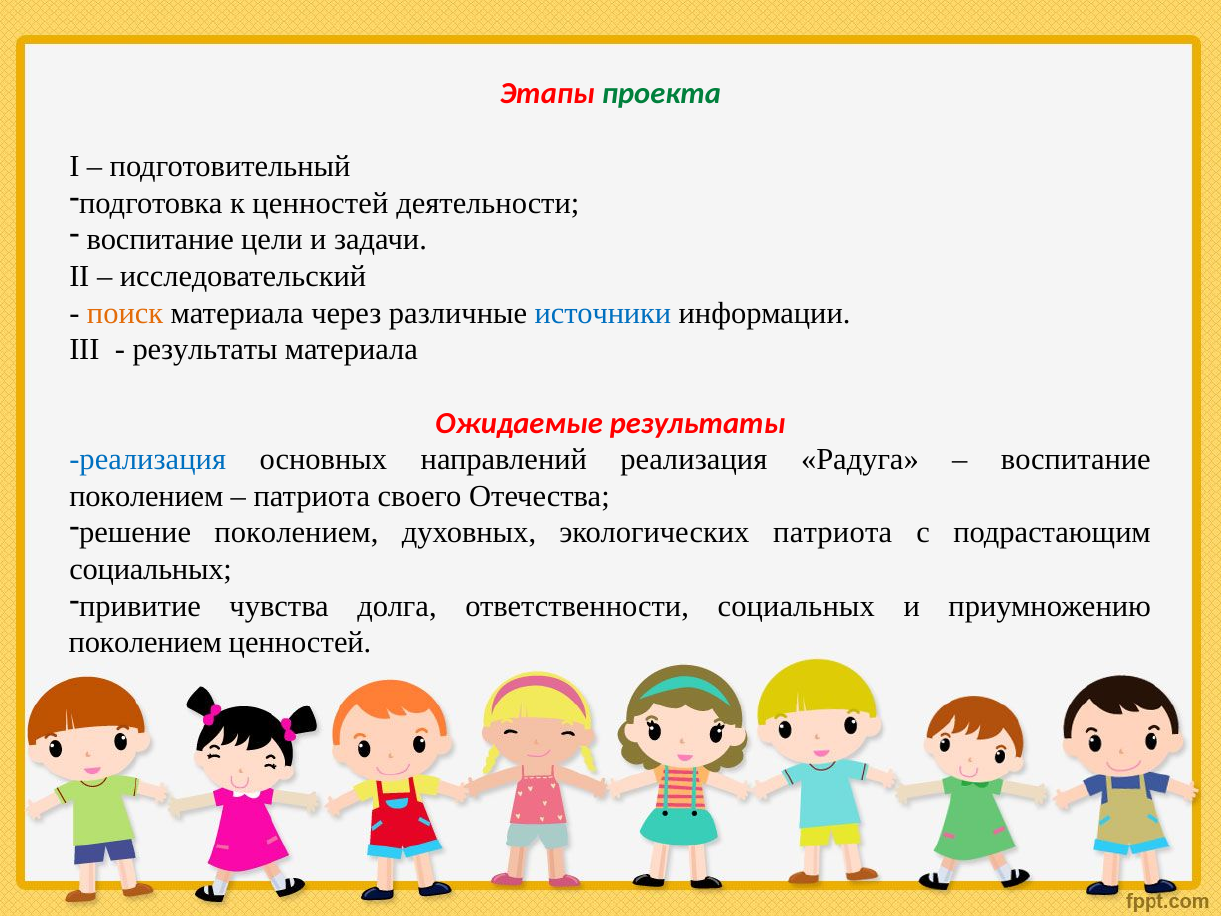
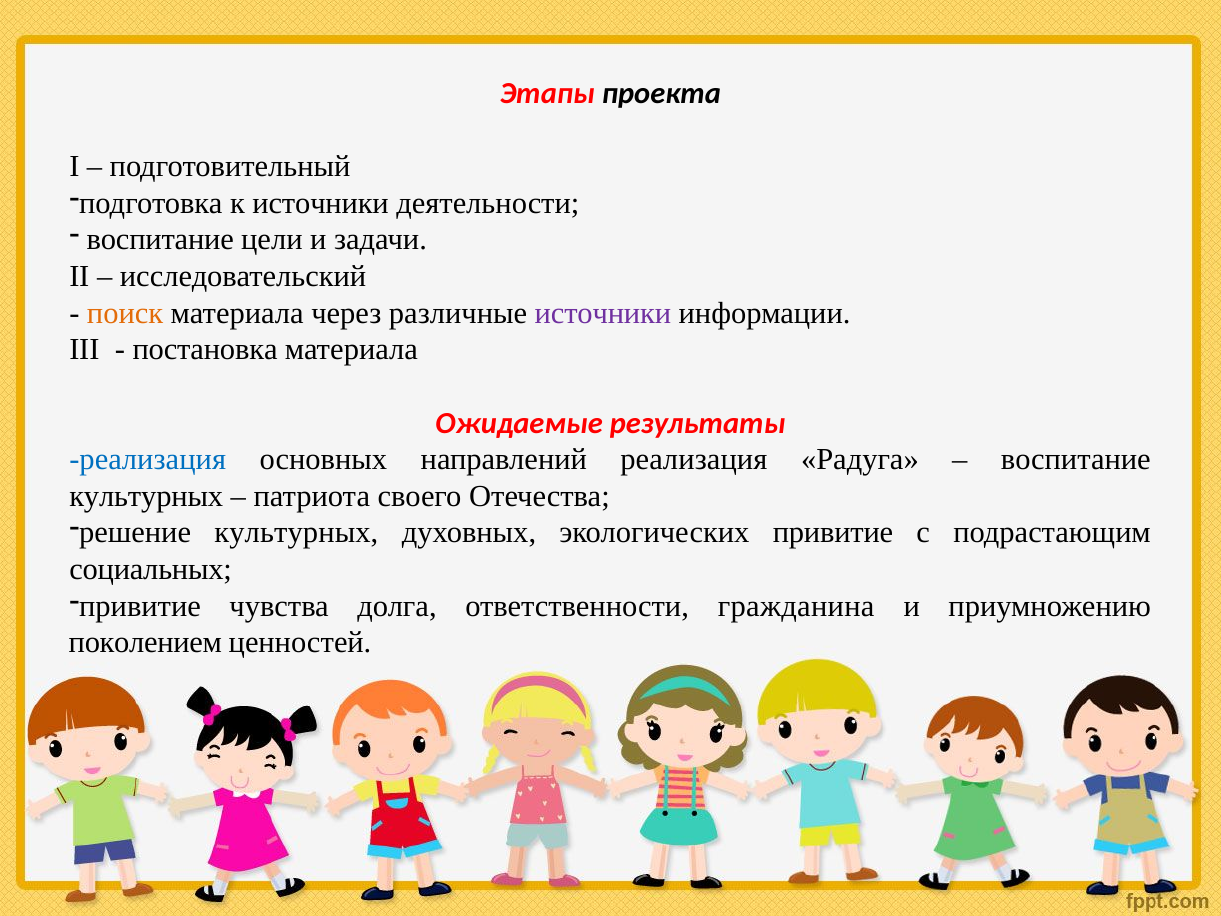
проекта colour: green -> black (661, 93)
к ценностей: ценностей -> источники (321, 203)
источники colour: blue -> purple (603, 313)
результаты: результаты -> постановка (205, 350)
поколением: поколением -> культурных (146, 496)
решение поколением: поколением -> культурных (296, 533)
экологических патриота: патриота -> привитие (833, 533)
ответственности социальных: социальных -> гражданина (796, 606)
